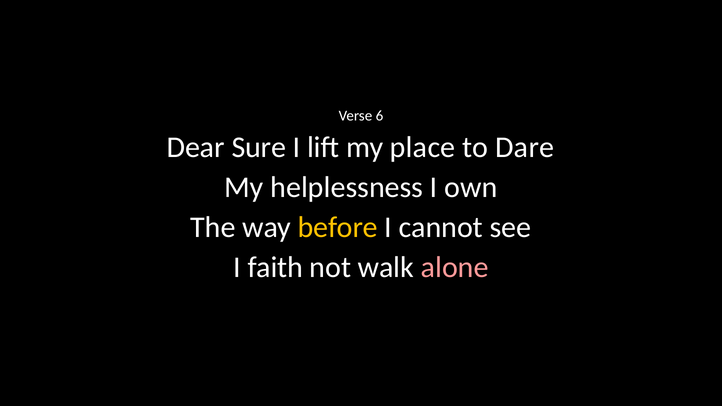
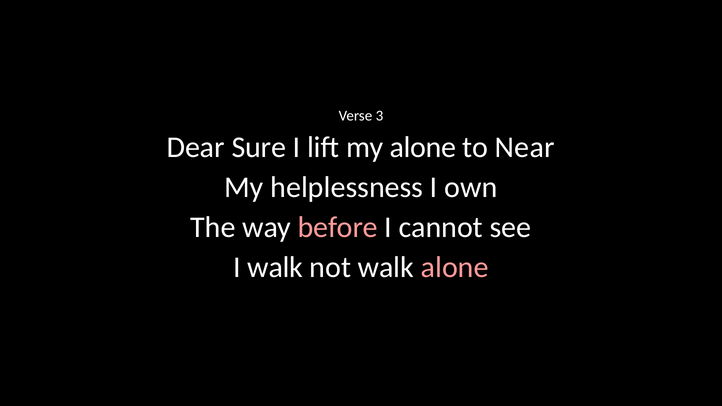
6: 6 -> 3 (380, 116)
my place: place -> alone (423, 148)
Dare: Dare -> Near (525, 148)
before colour: yellow -> pink (338, 228)
I faith: faith -> walk (275, 268)
